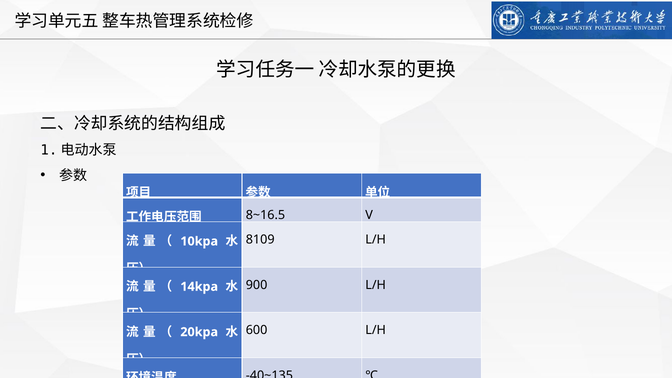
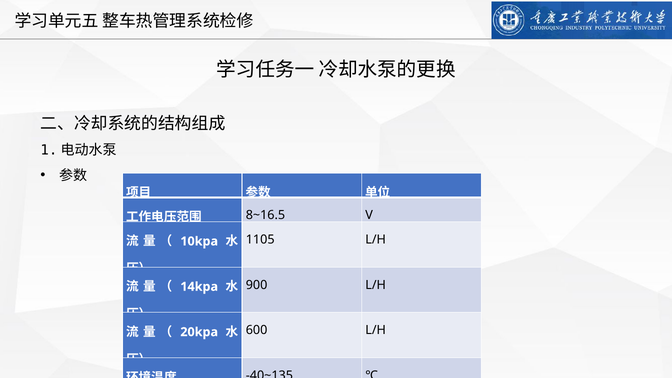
8109: 8109 -> 1105 (260, 240)
